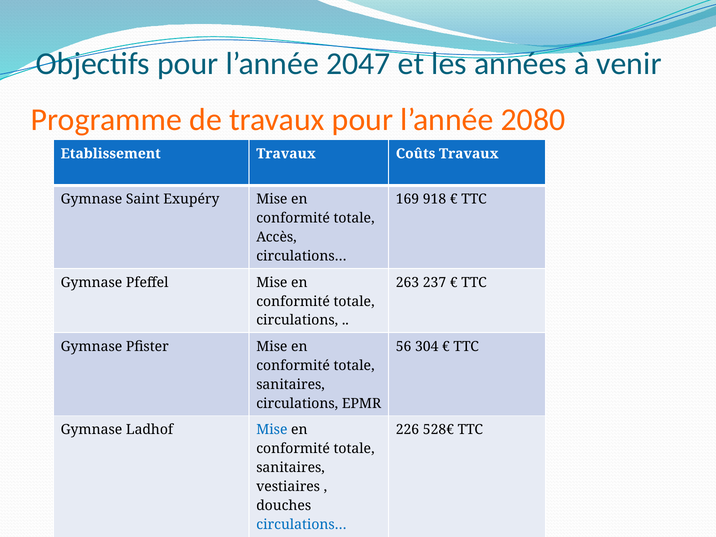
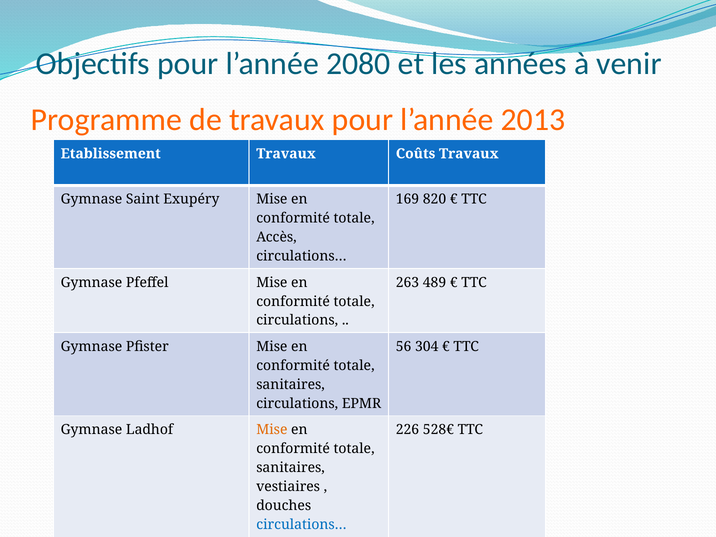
2047: 2047 -> 2080 (358, 64)
2080: 2080 -> 2013 (533, 120)
918: 918 -> 820 (434, 199)
237: 237 -> 489 (434, 282)
Mise colour: blue -> orange (272, 430)
